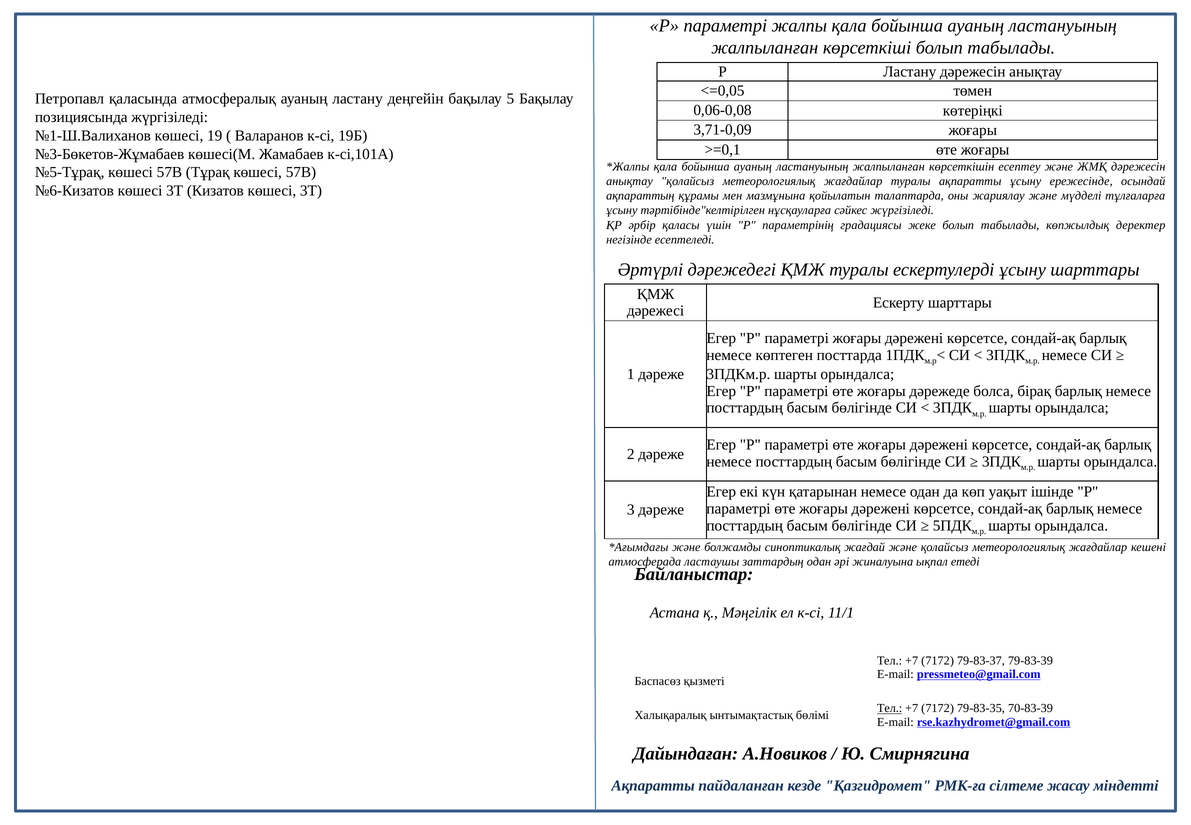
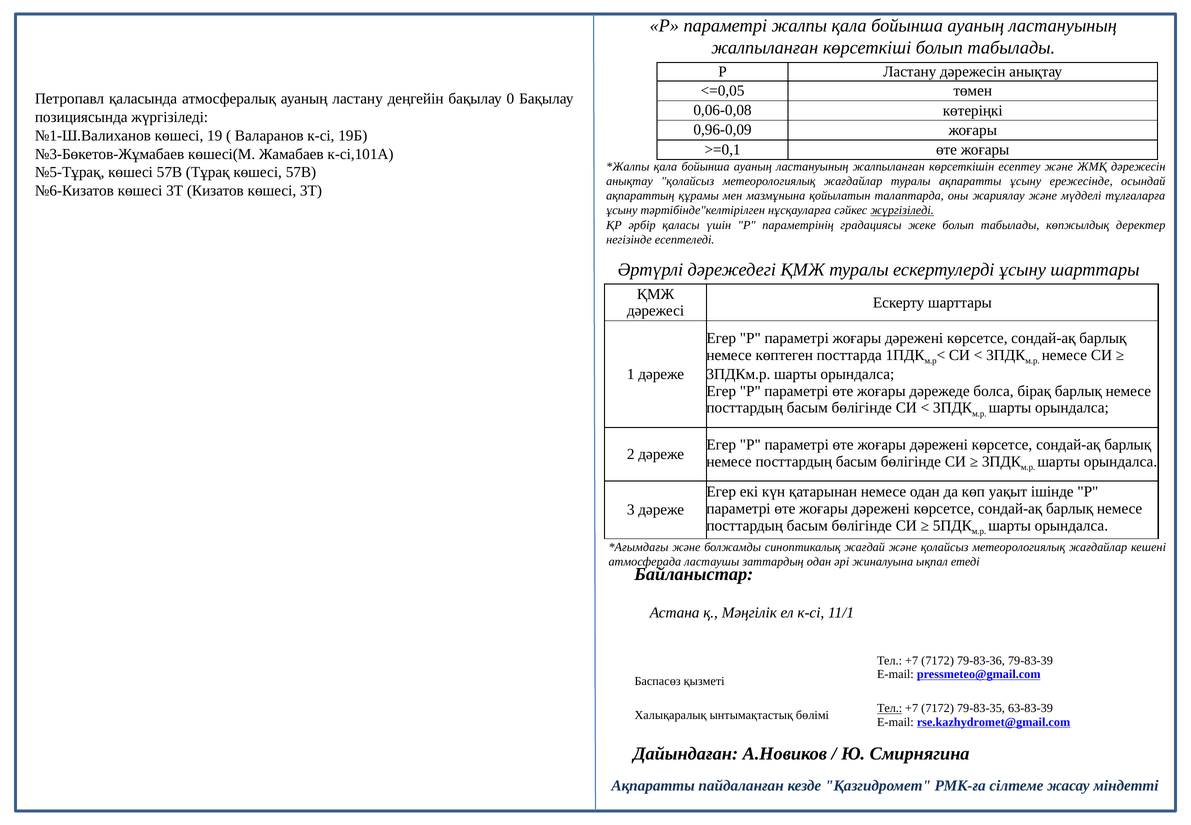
5: 5 -> 0 (510, 99)
3,71-0,09: 3,71-0,09 -> 0,96-0,09 (723, 130)
жүргізіледі underline: none -> present (902, 210)
79-83-37: 79-83-37 -> 79-83-36 (981, 660)
70-83-39: 70-83-39 -> 63-83-39 (1030, 708)
